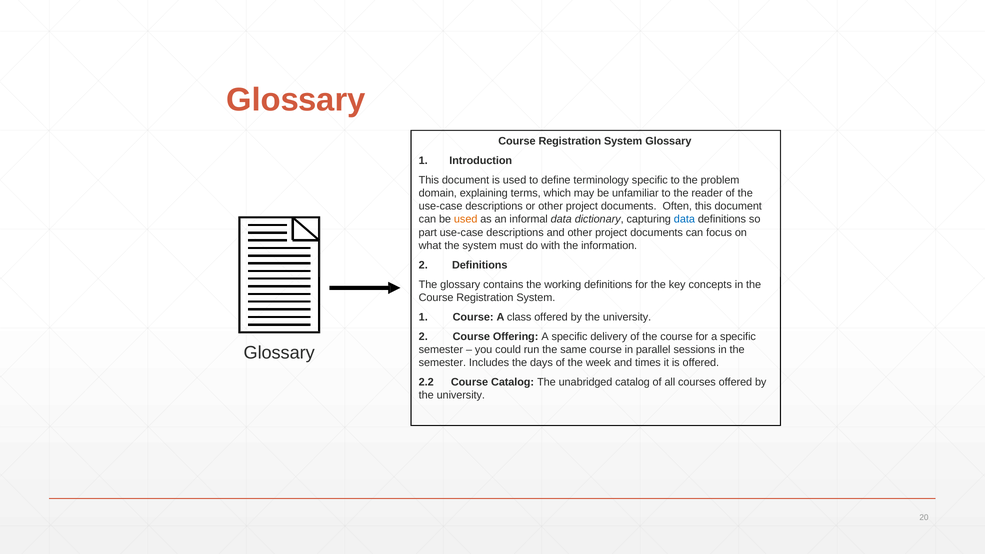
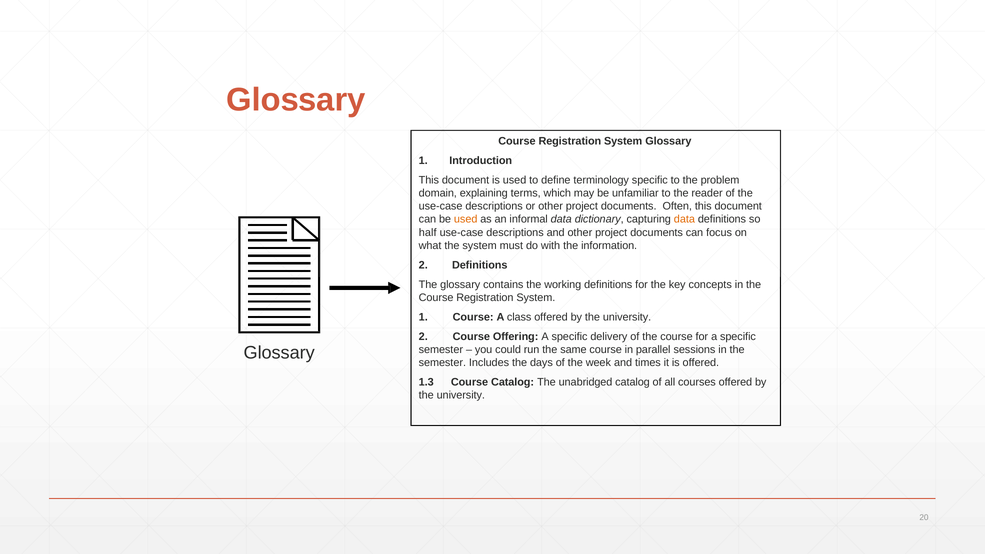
data colour: blue -> orange (684, 219)
part: part -> half (428, 232)
2.2: 2.2 -> 1.3 (426, 382)
